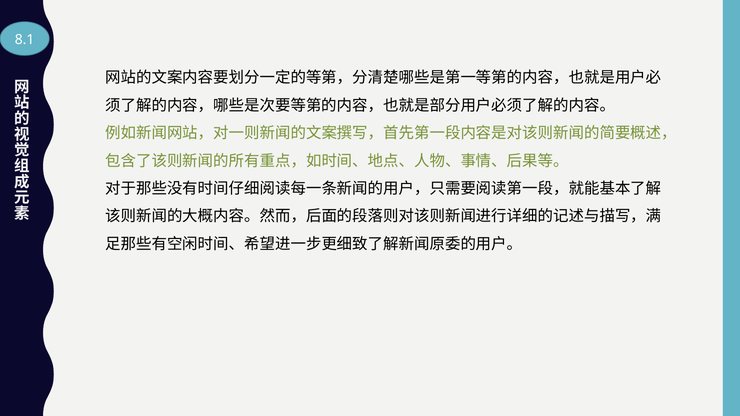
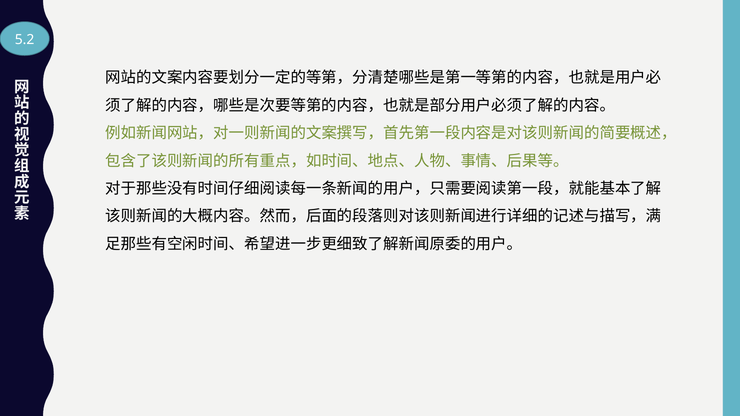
8.1: 8.1 -> 5.2 (25, 40)
